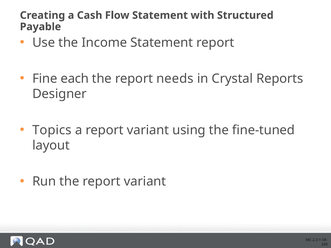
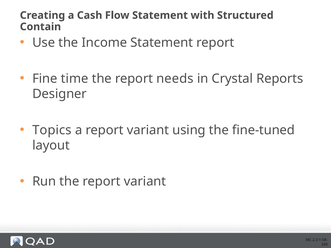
Payable: Payable -> Contain (40, 27)
each: each -> time (75, 79)
